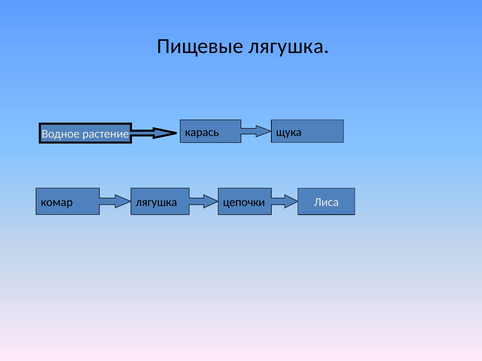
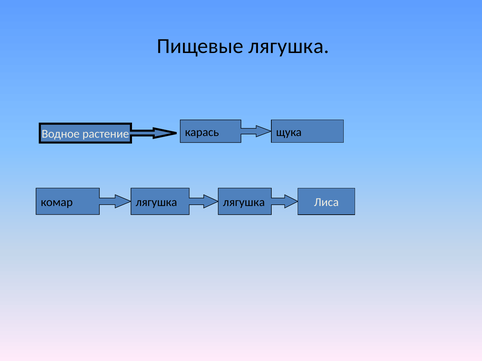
лягушка цепочки: цепочки -> лягушка (244, 202)
